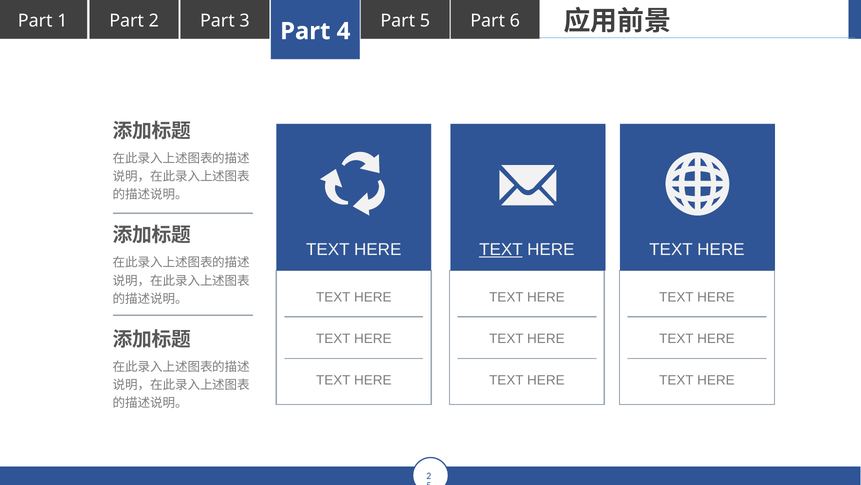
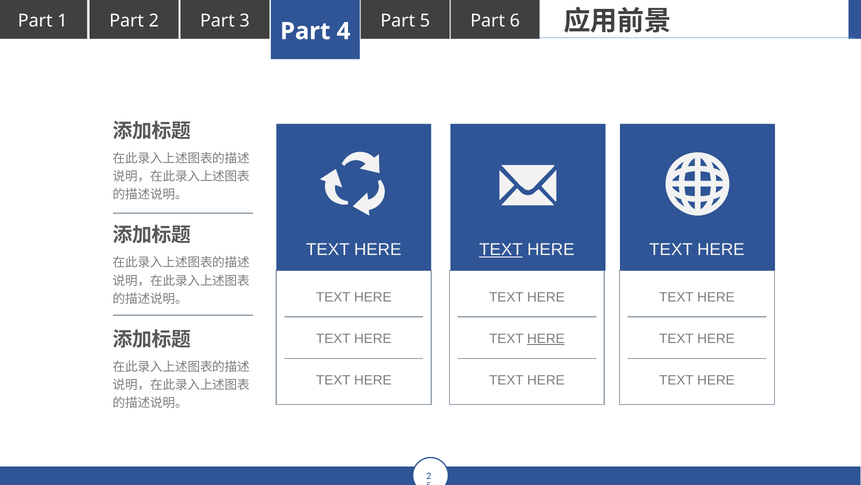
HERE underline: none -> present (546, 338)
